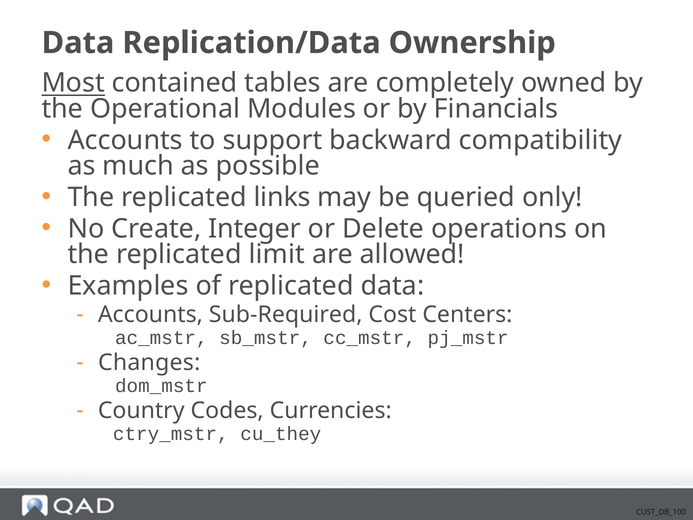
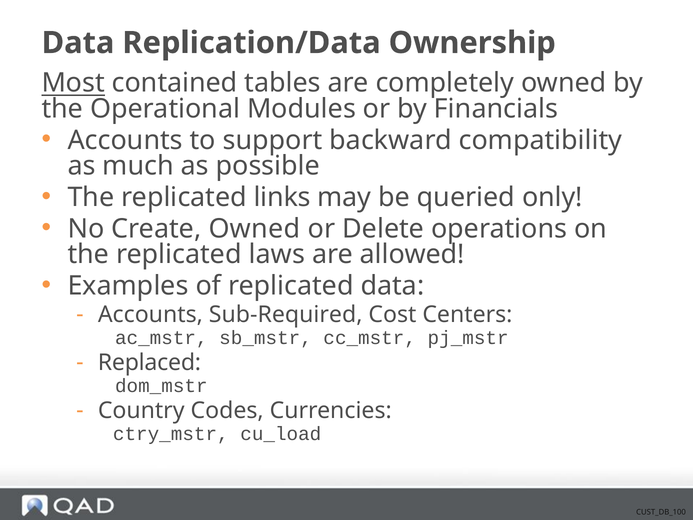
Create Integer: Integer -> Owned (254, 229)
limit: limit -> laws (277, 254)
Changes: Changes -> Replaced (149, 362)
cu_they: cu_they -> cu_load (281, 434)
